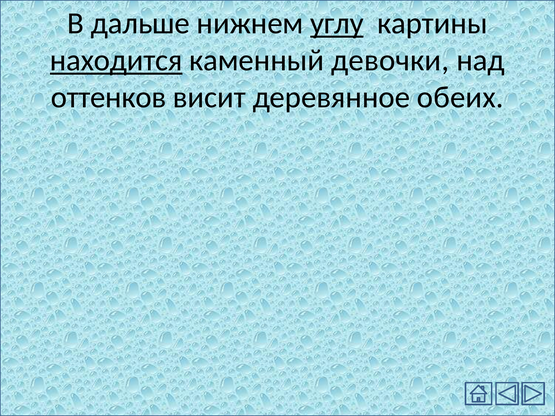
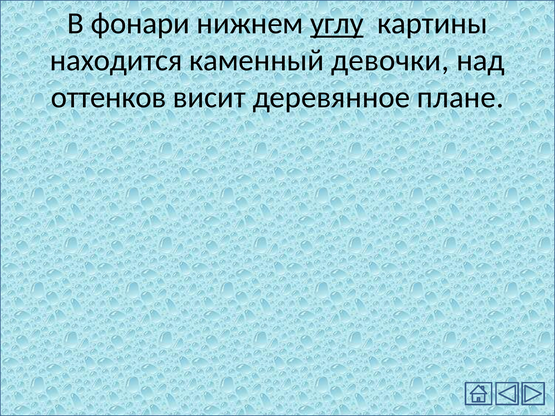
дальше: дальше -> фонари (140, 23)
находится underline: present -> none (116, 60)
обеих: обеих -> плане (460, 97)
